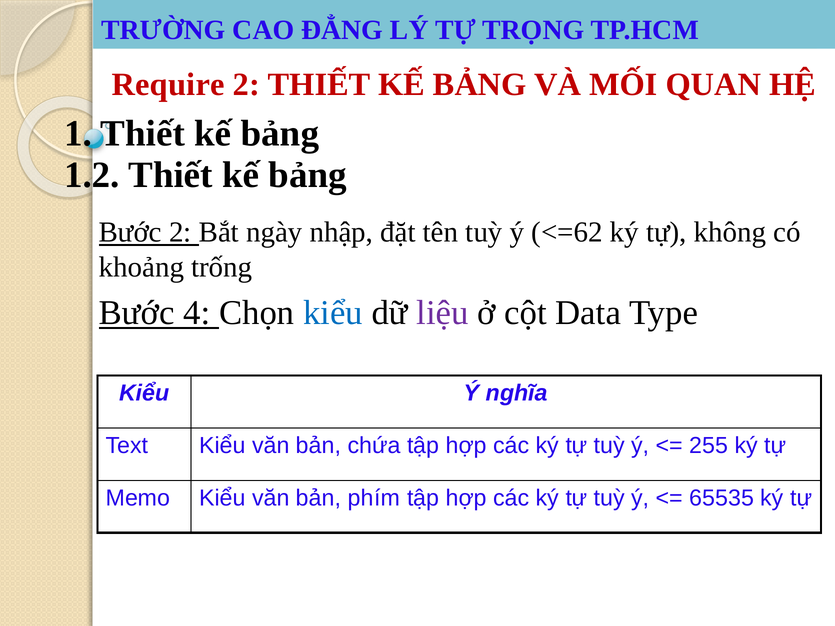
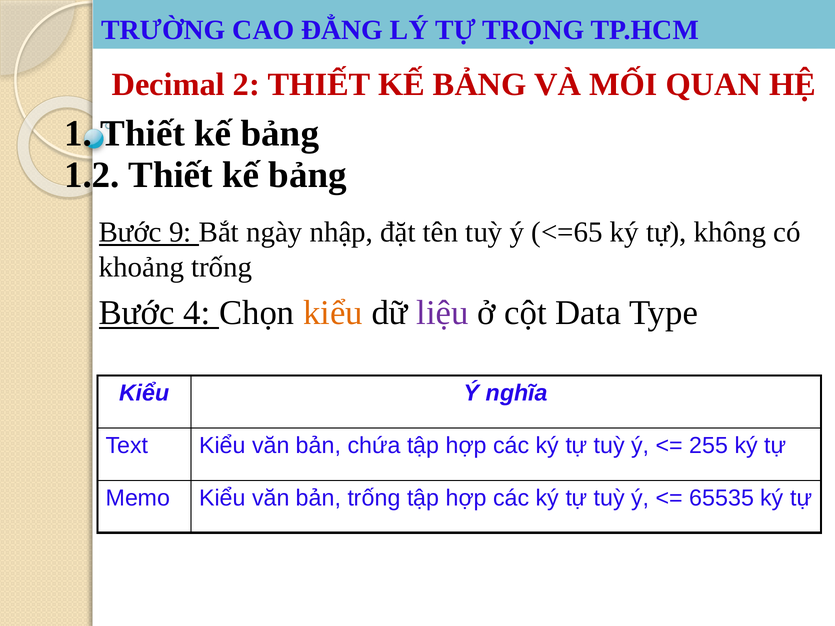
Require: Require -> Decimal (168, 84)
Bước 2: 2 -> 9 (180, 232)
<=62: <=62 -> <=65 (567, 232)
kiểu colour: blue -> orange (333, 313)
bản phím: phím -> trống (374, 498)
